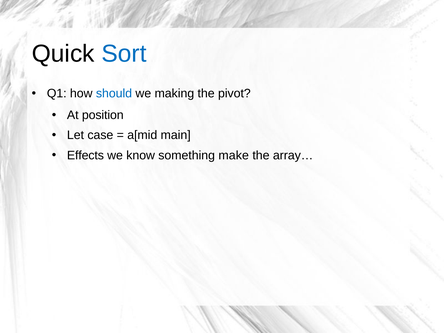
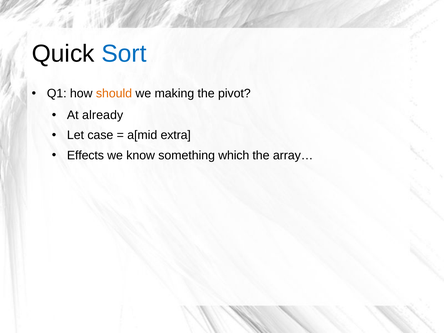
should colour: blue -> orange (114, 93)
position: position -> already (103, 115)
main: main -> extra (176, 135)
make: make -> which (234, 155)
